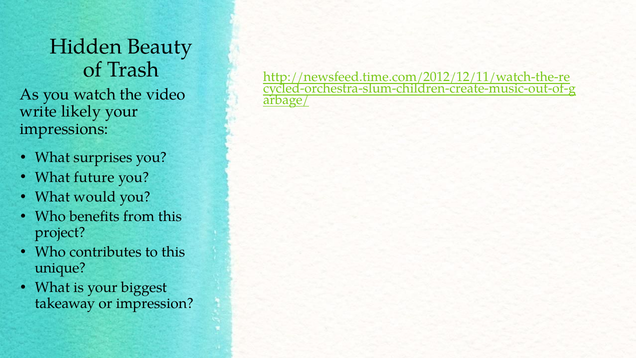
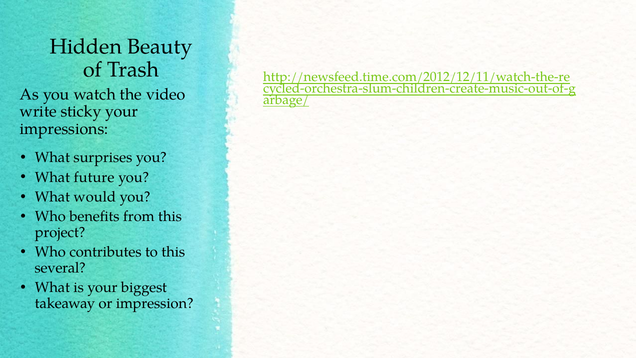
likely: likely -> sticky (81, 112)
unique: unique -> several (60, 268)
